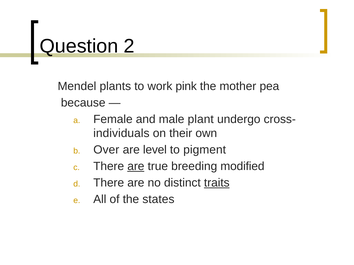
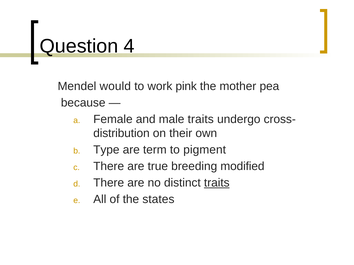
2: 2 -> 4 (129, 46)
plants: plants -> would (115, 86)
male plant: plant -> traits (201, 119)
individuals: individuals -> distribution (121, 134)
Over: Over -> Type (106, 150)
level: level -> term (155, 150)
are underline: present -> none (136, 167)
